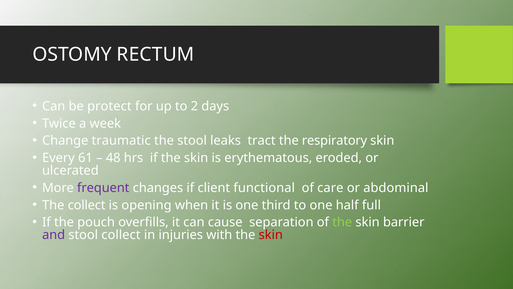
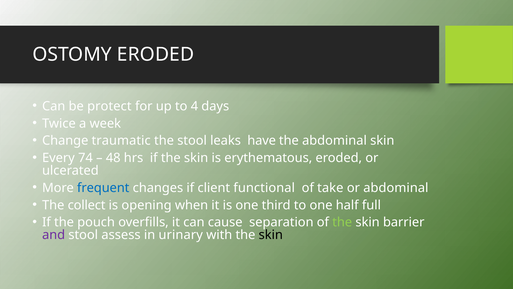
OSTOMY RECTUM: RECTUM -> ERODED (156, 54)
2: 2 -> 4 (194, 106)
tract: tract -> have (262, 141)
the respiratory: respiratory -> abdominal (334, 141)
61: 61 -> 74 (85, 158)
frequent colour: purple -> blue (103, 188)
care: care -> take (330, 188)
stool collect: collect -> assess (121, 235)
injuries: injuries -> urinary (181, 235)
skin colour: red -> black (271, 235)
